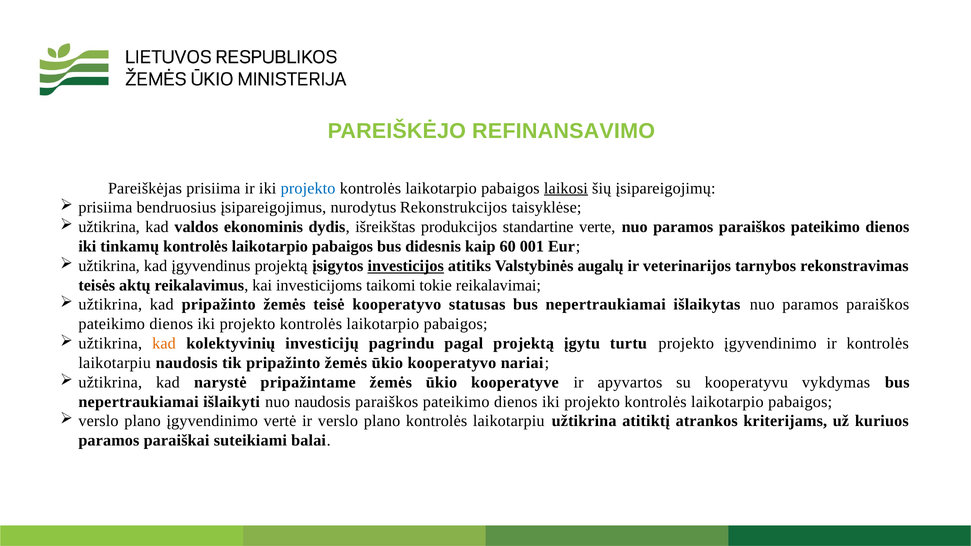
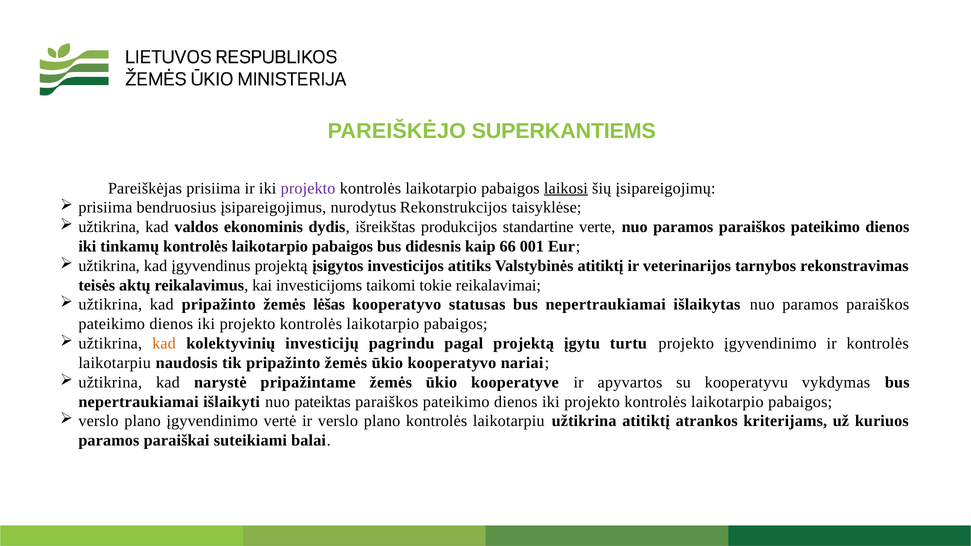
REFINANSAVIMO: REFINANSAVIMO -> SUPERKANTIEMS (564, 131)
projekto colour: blue -> purple (308, 188)
60: 60 -> 66 (508, 247)
investicijos underline: present -> none (406, 266)
Valstybinės augalų: augalų -> atitiktį (601, 266)
teisė: teisė -> lėšas (329, 305)
nuo naudosis: naudosis -> pateiktas (323, 402)
